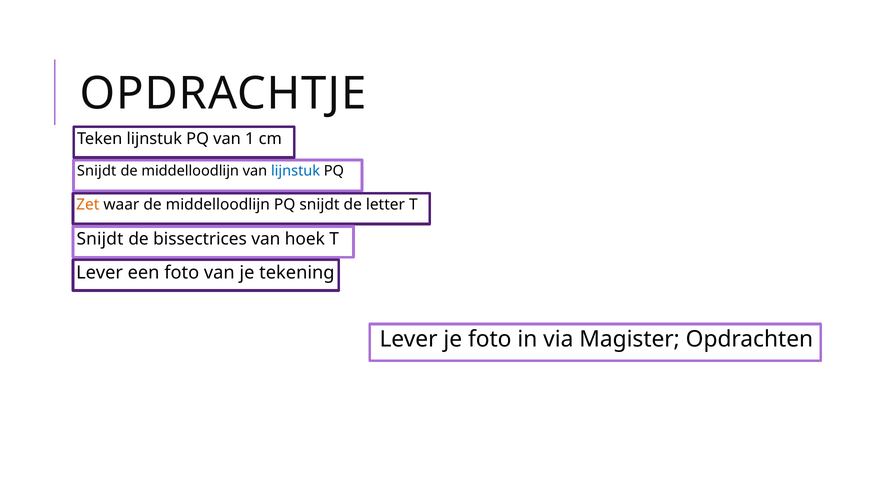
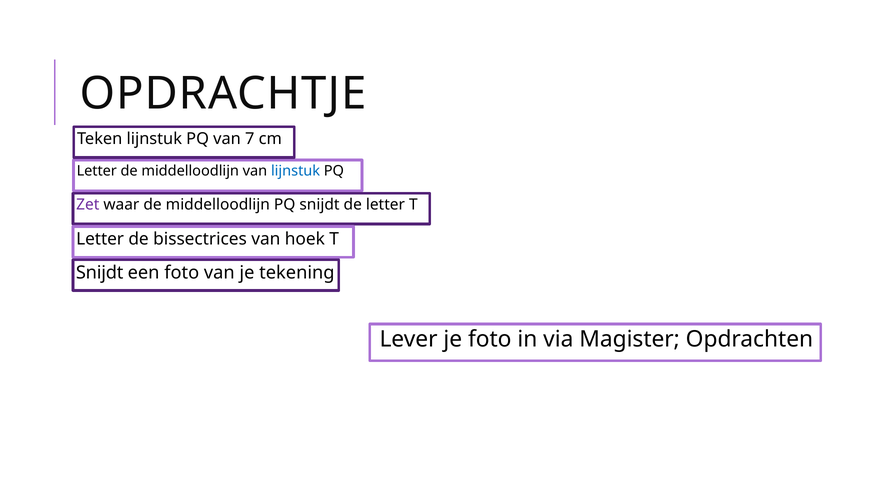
1: 1 -> 7 (250, 139)
Snijdt: Snijdt -> Letter (97, 171)
Zet colour: orange -> purple (88, 205)
Snijdt: Snijdt -> Letter (100, 239)
Lever: Lever -> Snijdt (100, 272)
